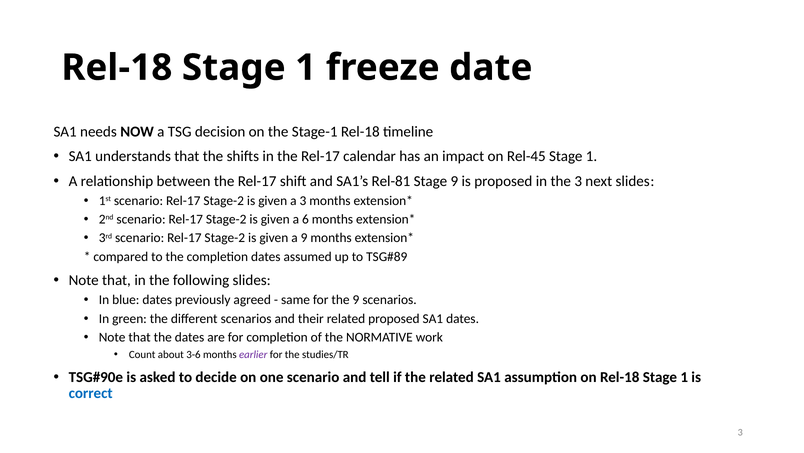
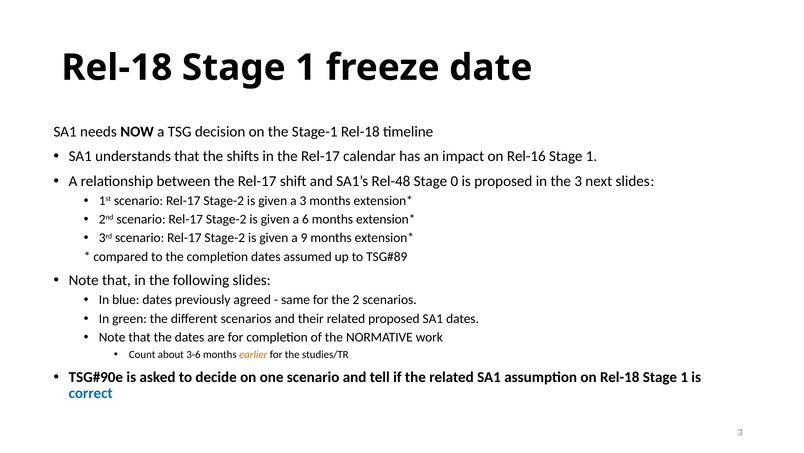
Rel-45: Rel-45 -> Rel-16 (526, 156)
Rel-81: Rel-81 -> Rel-48 (391, 181)
Stage 9: 9 -> 0 (454, 181)
the 9: 9 -> 2 (356, 300)
earlier colour: purple -> orange (253, 354)
